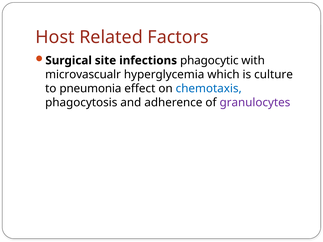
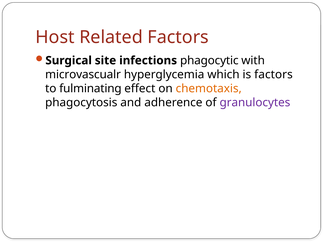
is culture: culture -> factors (273, 75)
pneumonia: pneumonia -> fulminating (90, 89)
chemotaxis colour: blue -> orange (209, 89)
